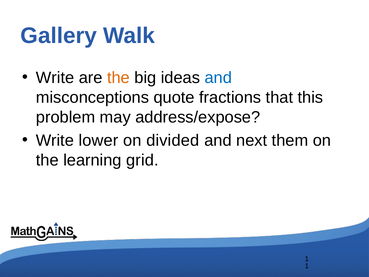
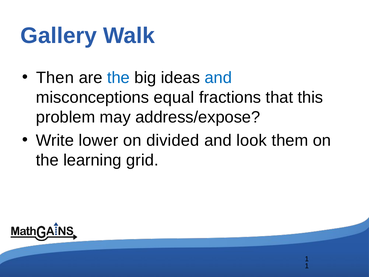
Write: Write -> Then (55, 78)
the colour: orange -> blue (118, 78)
quote: quote -> equal (174, 97)
next: next -> look (252, 140)
